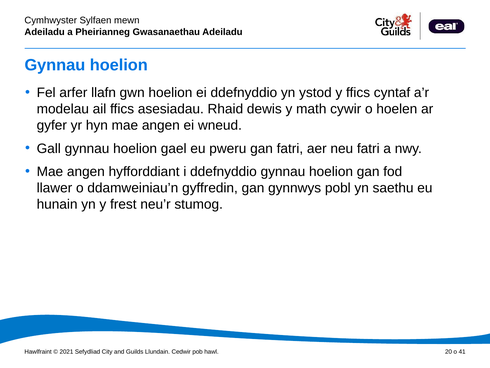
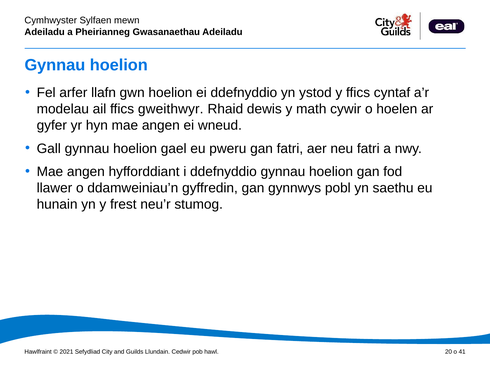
asesiadau: asesiadau -> gweithwyr (171, 109)
